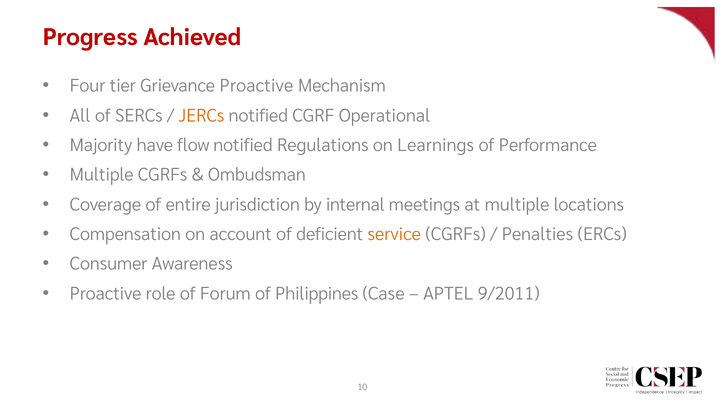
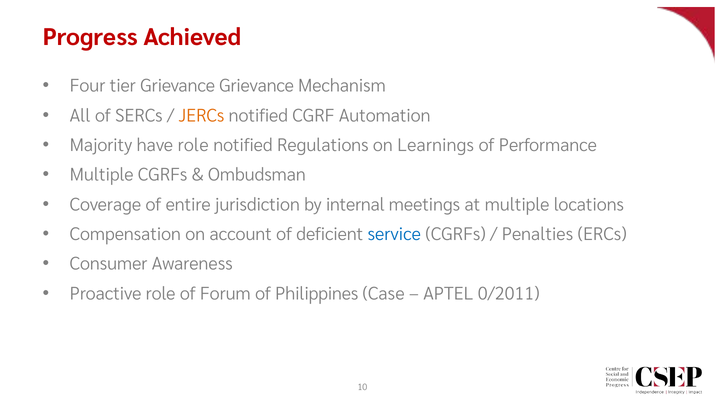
Grievance Proactive: Proactive -> Grievance (257, 86)
Operational: Operational -> Automation (385, 116)
have flow: flow -> role (193, 145)
service colour: orange -> blue (394, 234)
9/2011: 9/2011 -> 0/2011 (509, 294)
